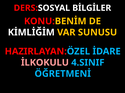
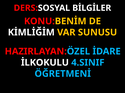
İLKOKULU colour: pink -> white (45, 63)
